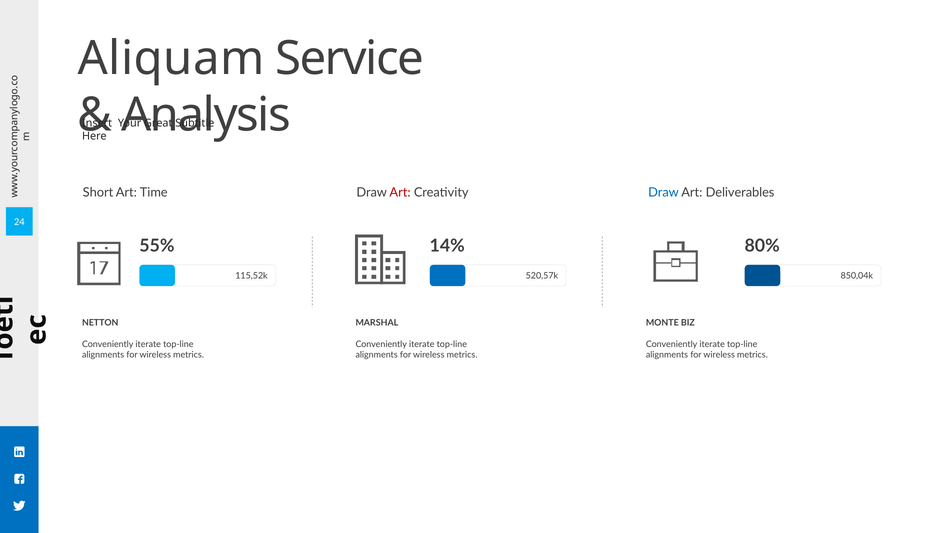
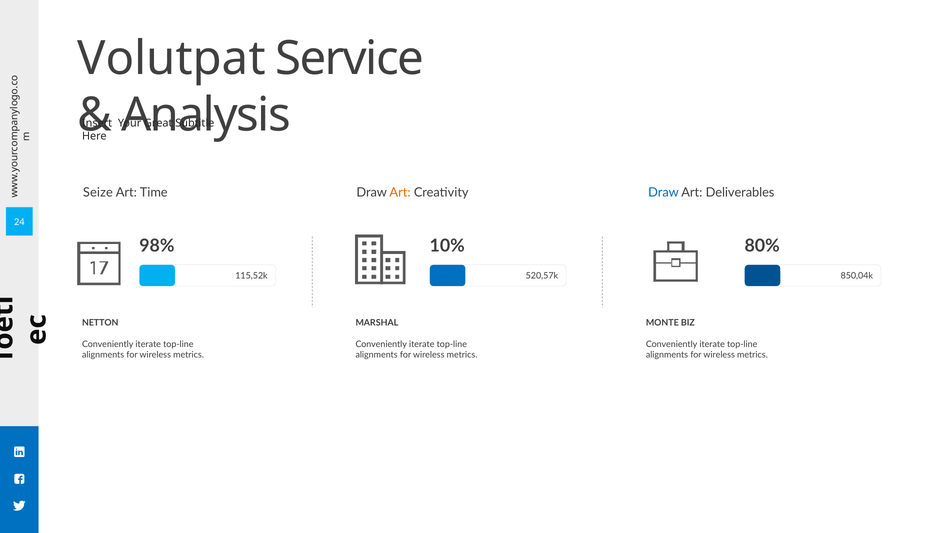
Aliquam: Aliquam -> Volutpat (171, 59)
Short: Short -> Seize (98, 192)
Art colour: red -> orange (400, 192)
55%: 55% -> 98% (157, 246)
14%: 14% -> 10% (447, 246)
